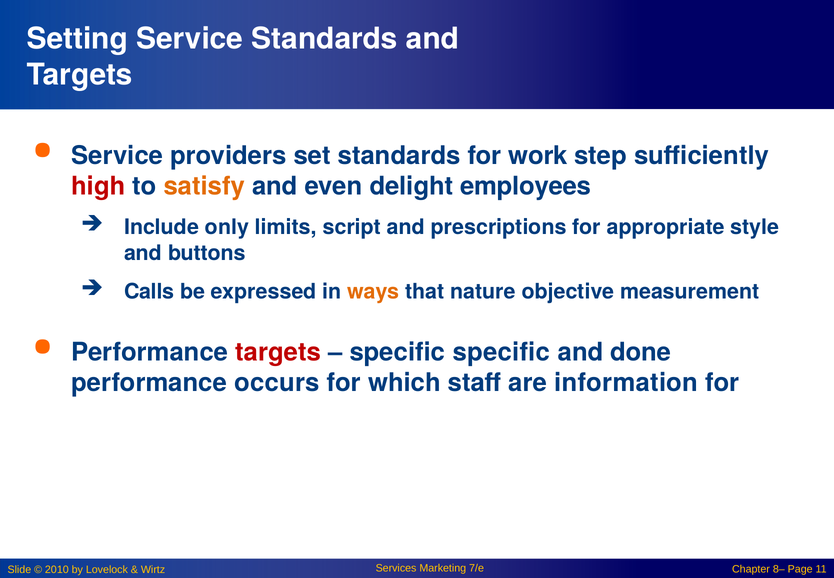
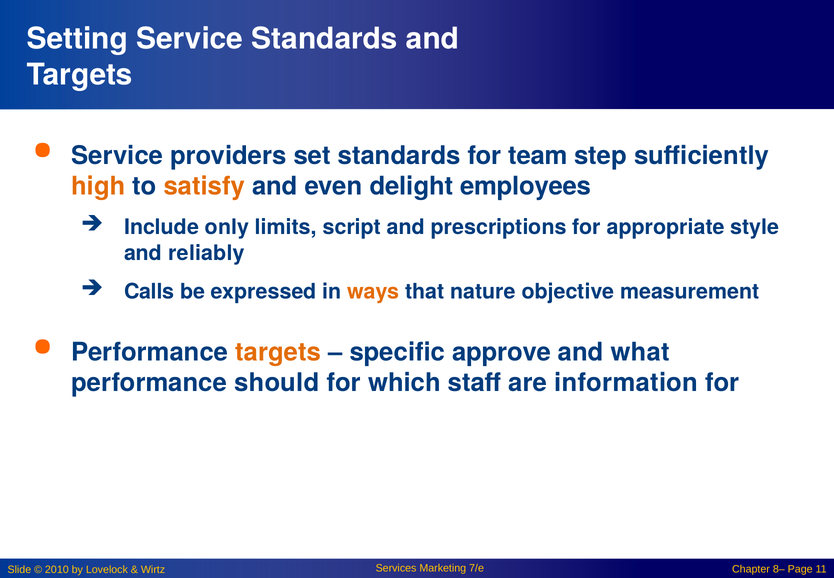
work: work -> team (538, 156)
high colour: red -> orange (98, 186)
buttons: buttons -> reliably (207, 253)
targets colour: red -> orange (278, 352)
specific specific: specific -> approve (502, 352)
done: done -> what (640, 352)
occurs: occurs -> should (277, 383)
